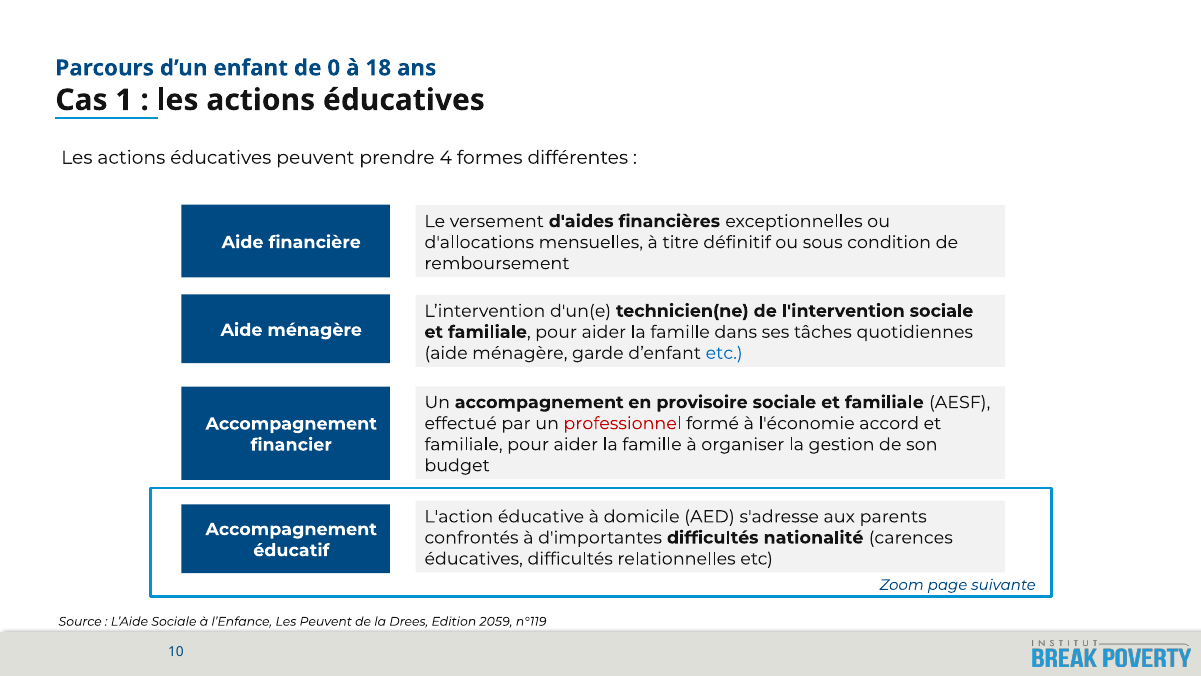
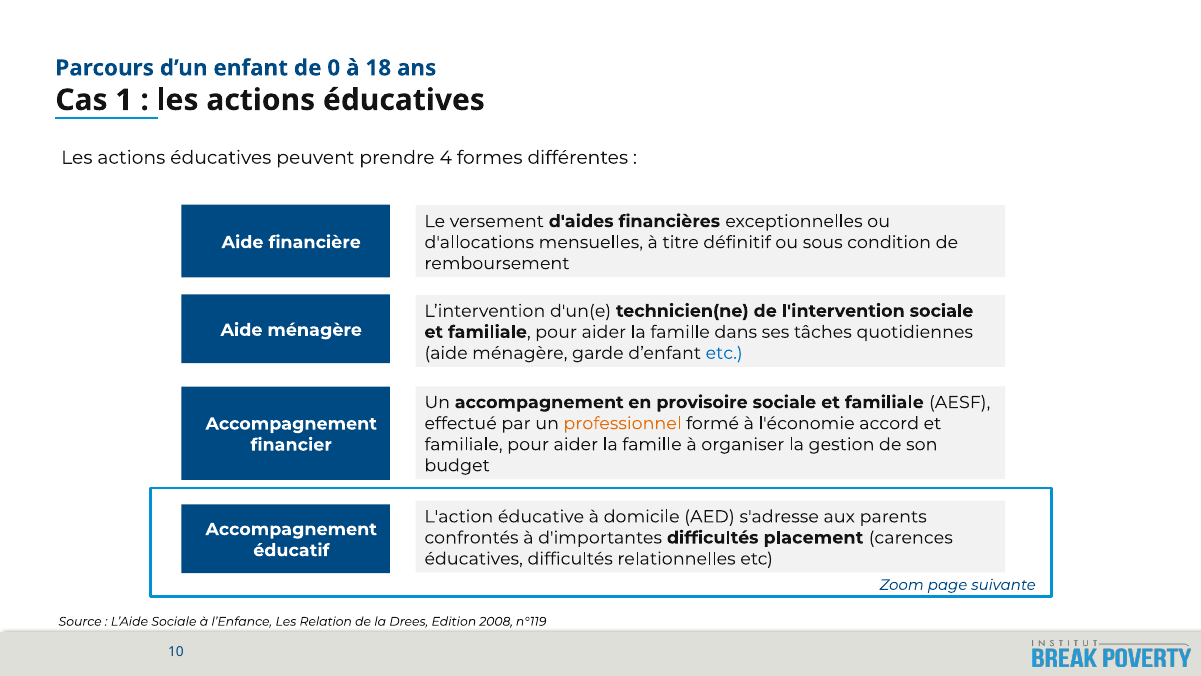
professionnel colour: red -> orange (622, 423)
nationalité: nationalité -> placement (813, 537)
Les Peuvent: Peuvent -> Relation (326, 621)
2059: 2059 -> 2008 (496, 621)
